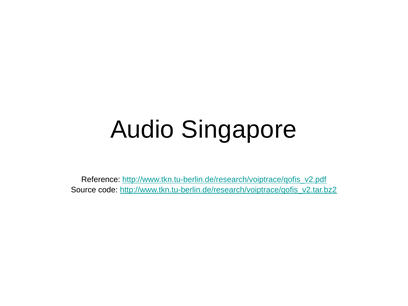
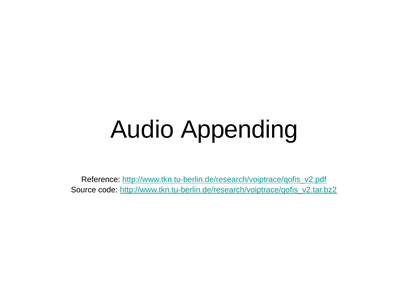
Singapore: Singapore -> Appending (239, 130)
